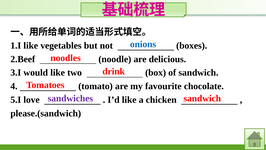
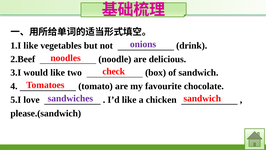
onions colour: blue -> purple (143, 44)
boxes: boxes -> drink (192, 45)
drink: drink -> check (114, 71)
